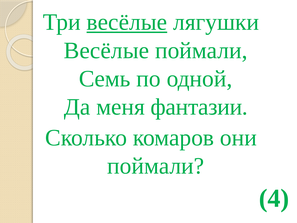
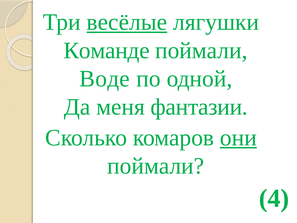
Весёлые: Весёлые -> Команде (107, 50)
Семь: Семь -> Воде (105, 79)
они underline: none -> present (238, 138)
